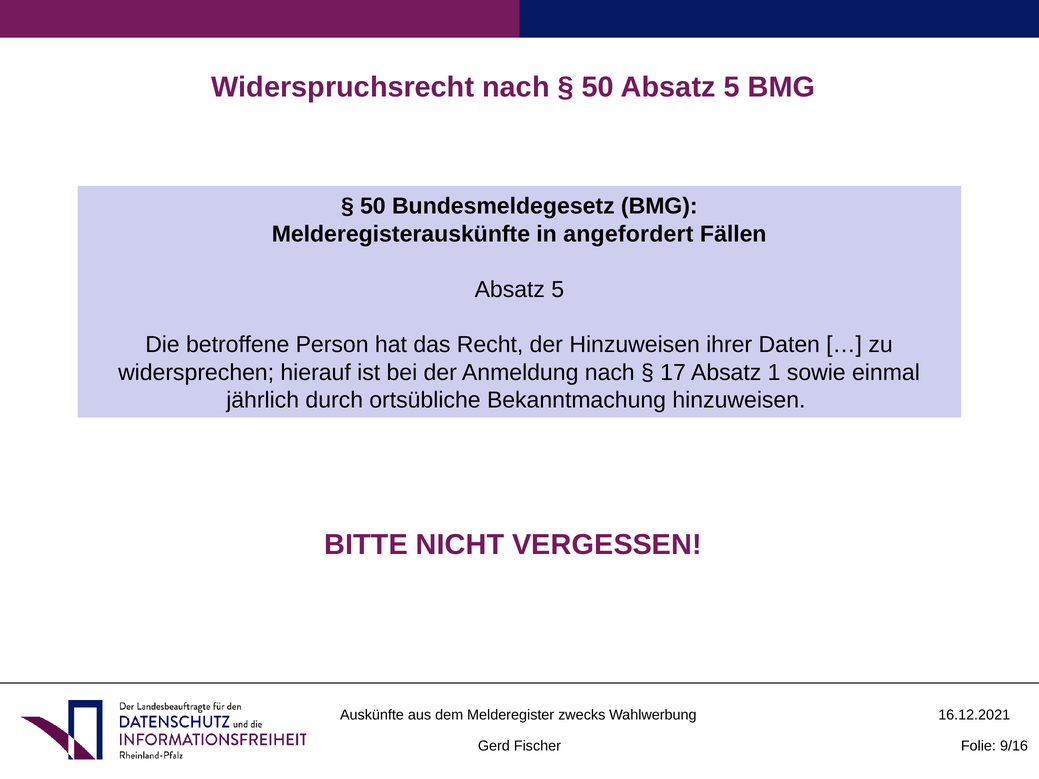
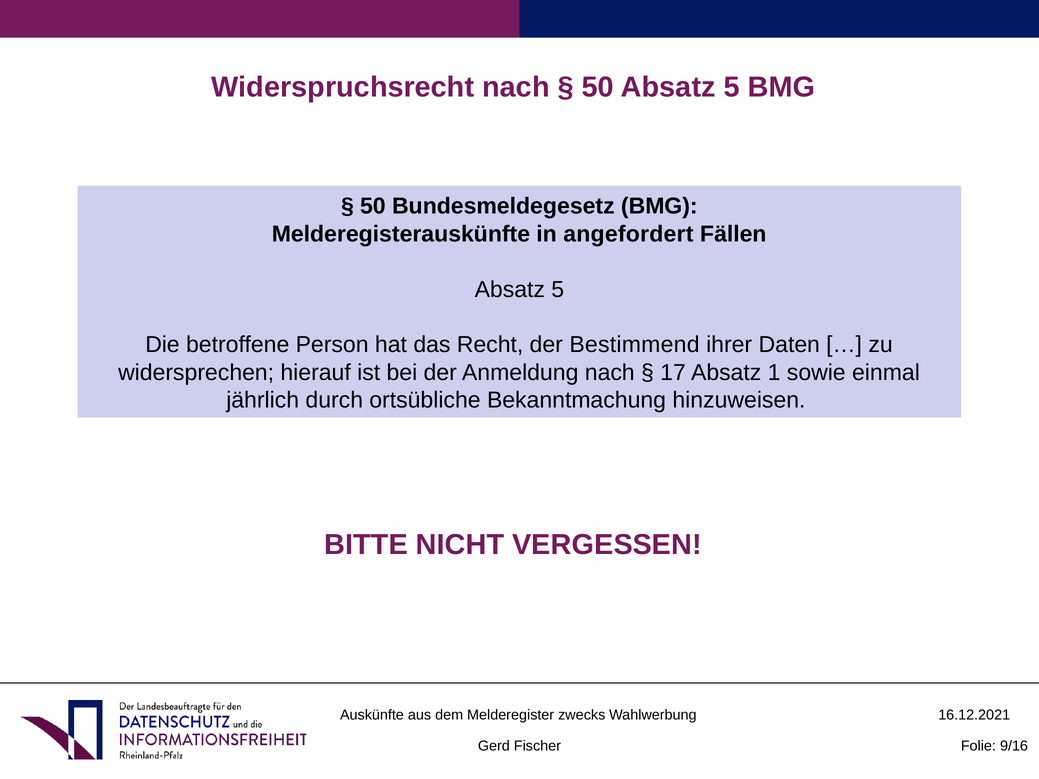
der Hinzuweisen: Hinzuweisen -> Bestimmend (635, 345)
